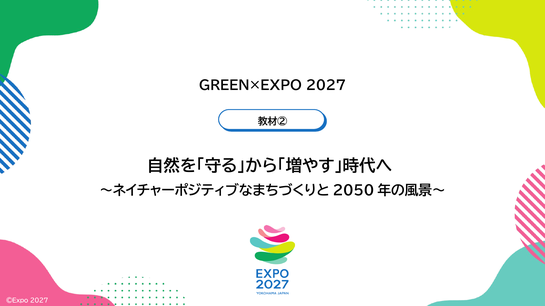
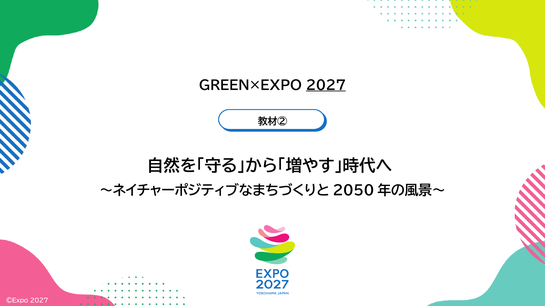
2027 underline: none -> present (326, 86)
